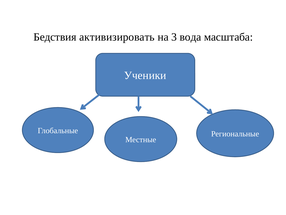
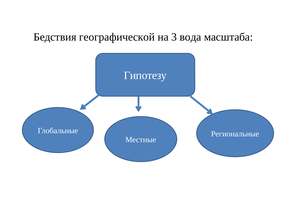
активизировать: активизировать -> географической (117, 37)
Ученики: Ученики -> Гипотезу (145, 75)
